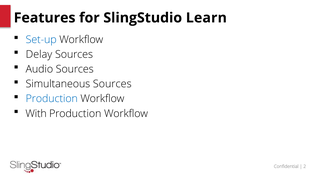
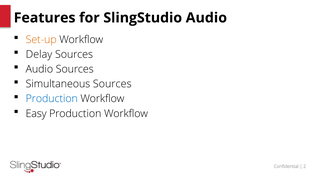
SlingStudio Learn: Learn -> Audio (206, 18)
Set-up colour: blue -> orange (41, 40)
With: With -> Easy (36, 114)
